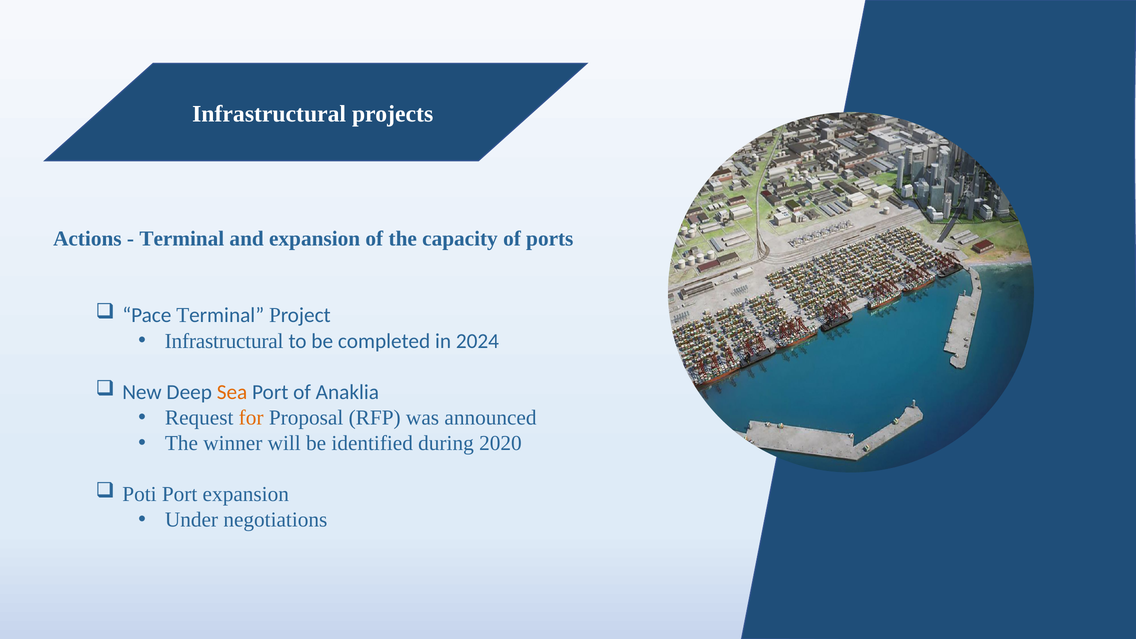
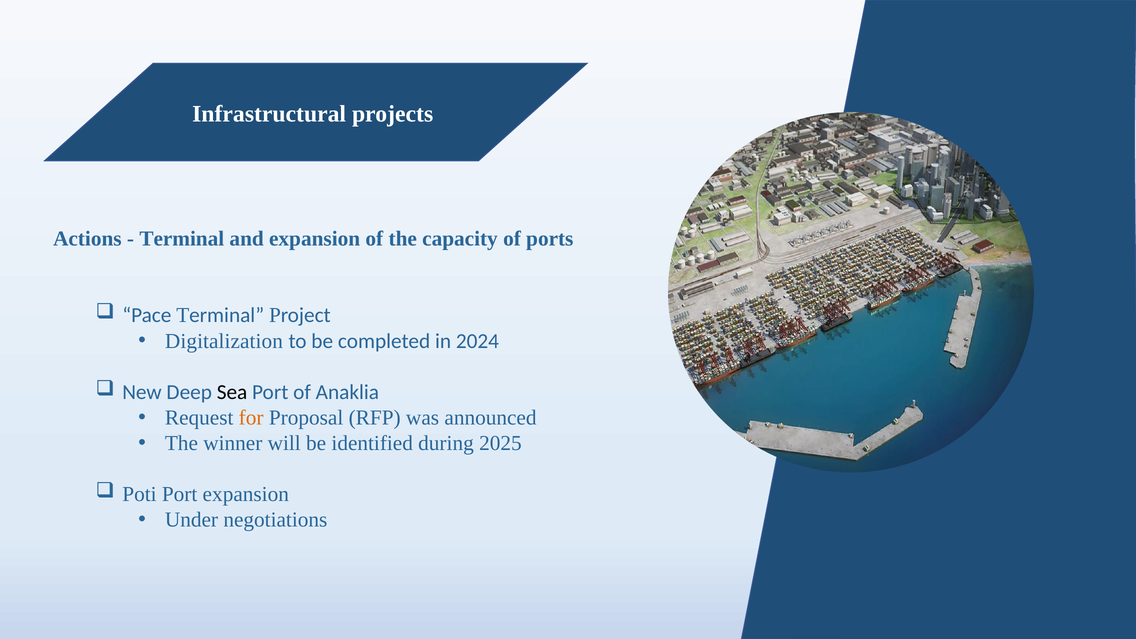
Infrastructural: Infrastructural -> Digitalization (224, 341)
Sea colour: orange -> black (232, 392)
2020: 2020 -> 2025 (500, 443)
